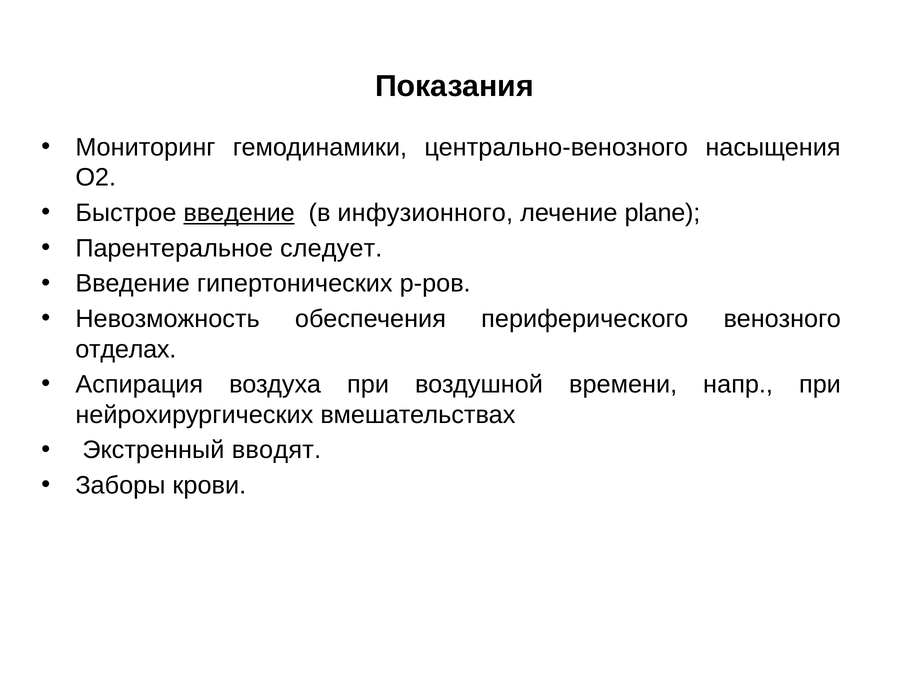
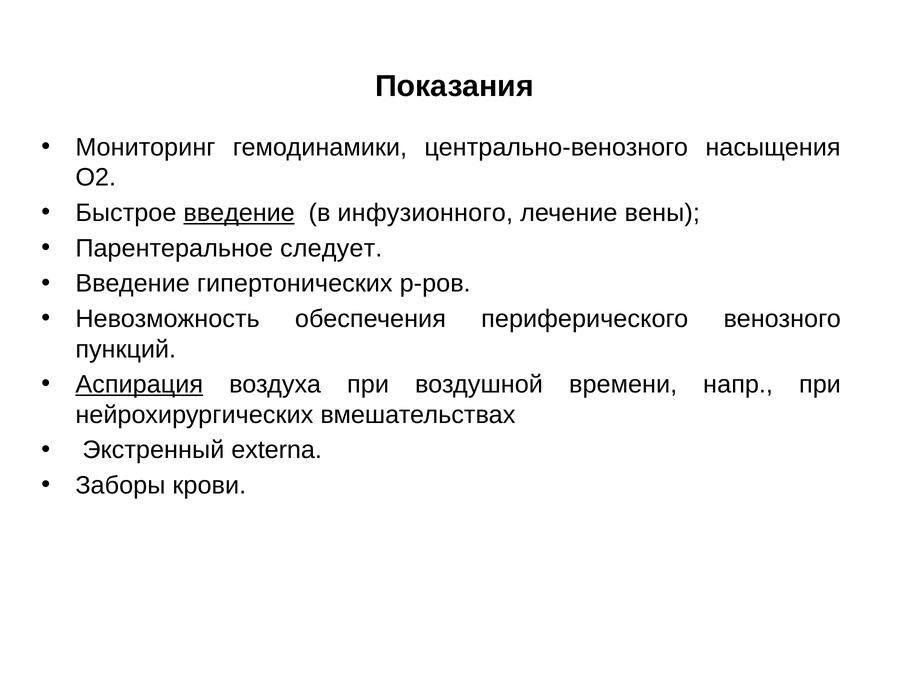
plane: plane -> вены (662, 213)
отделах: отделах -> пункций (126, 350)
Аспирация underline: none -> present (139, 385)
вводят: вводят -> externa (277, 451)
